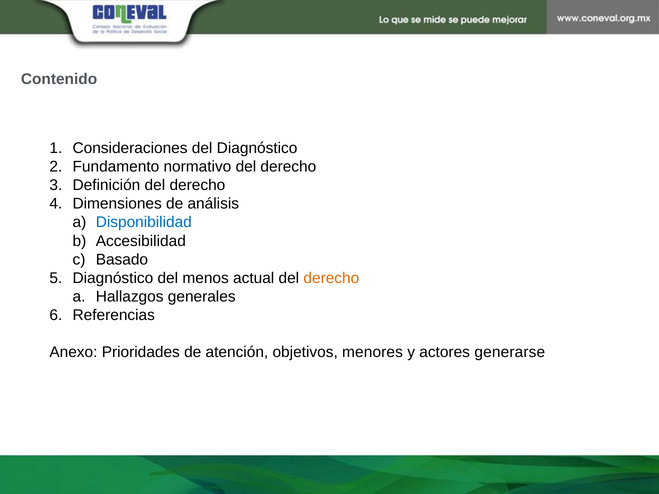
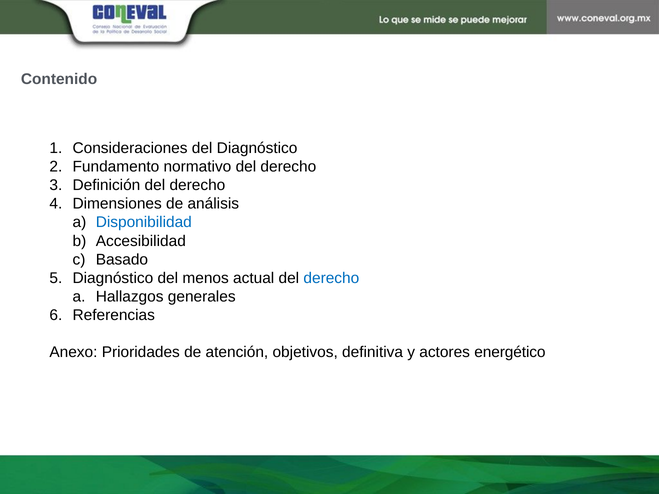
derecho colour: orange -> blue (331, 278)
menores: menores -> definitiva (373, 352)
generarse: generarse -> energético (510, 352)
